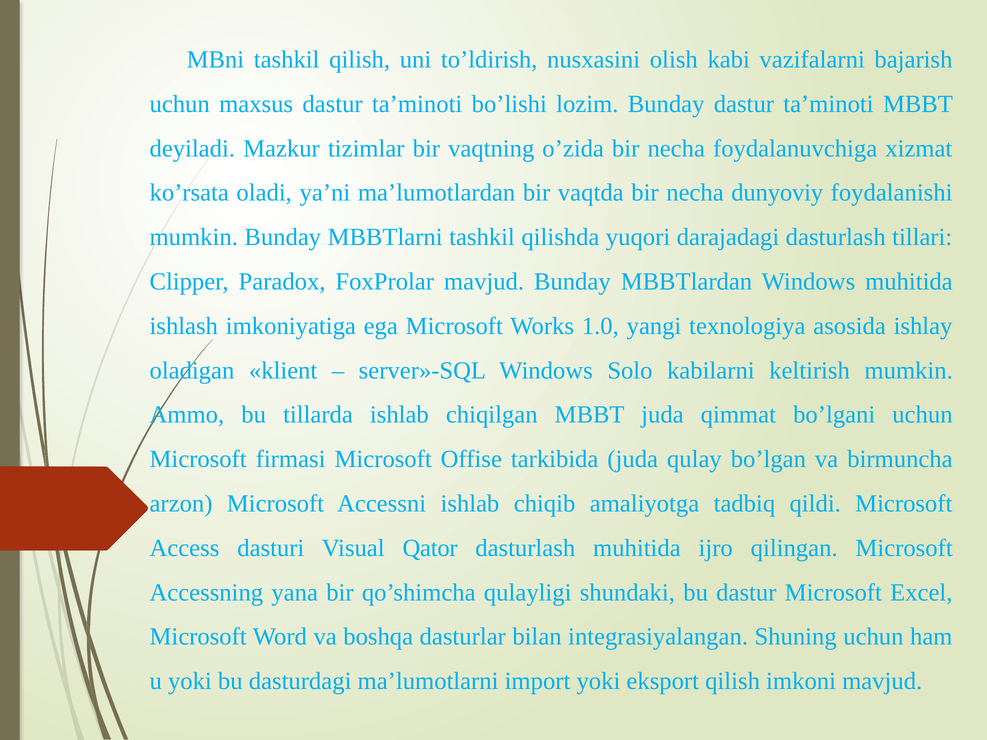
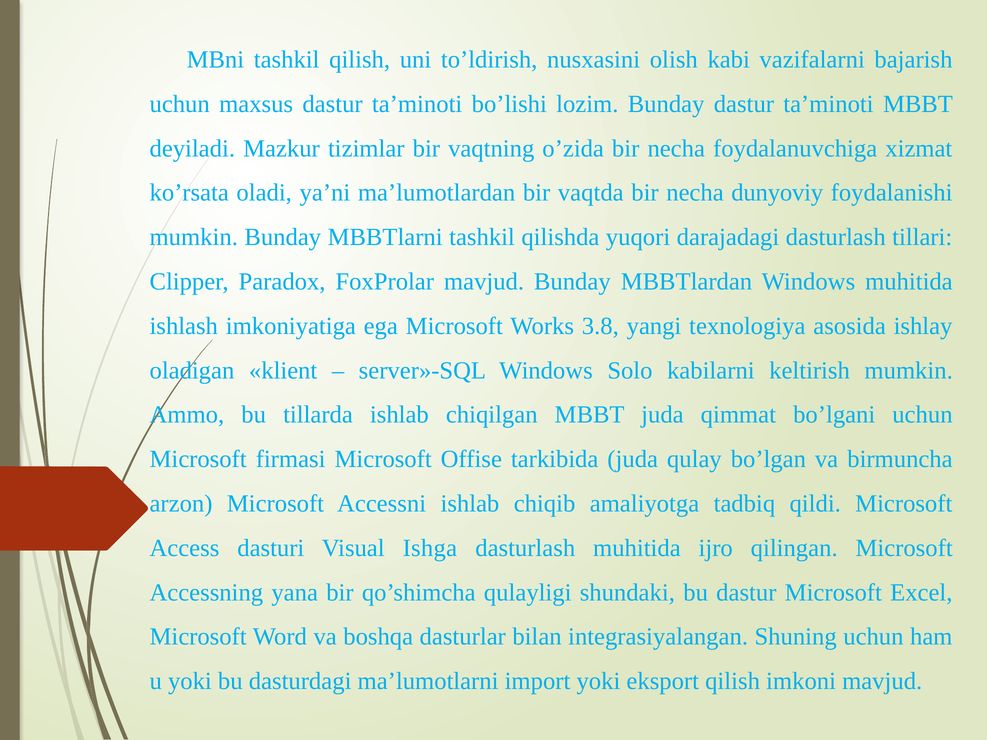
1.0: 1.0 -> 3.8 (600, 326)
Qator: Qator -> Ishga (430, 548)
